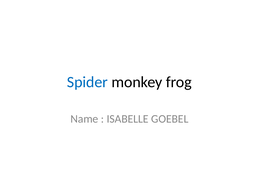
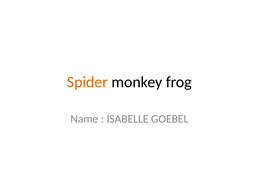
Spider colour: blue -> orange (87, 82)
